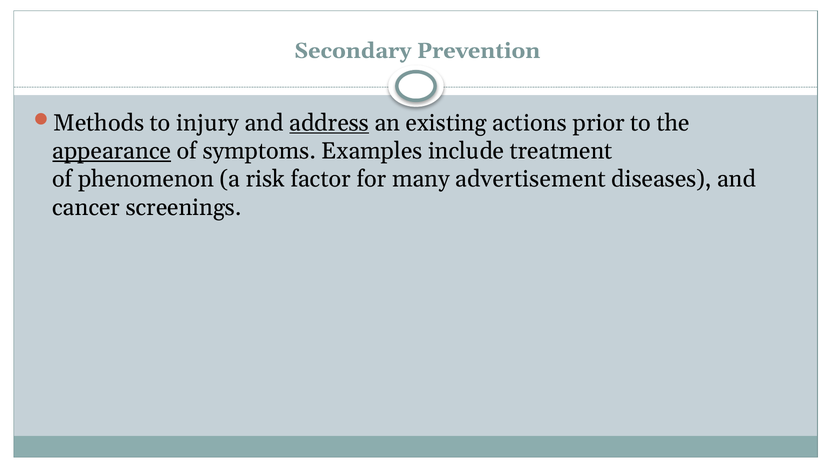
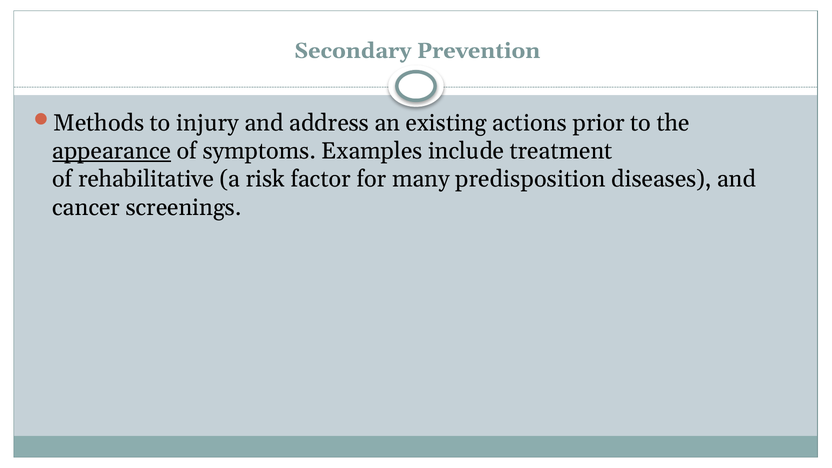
address underline: present -> none (329, 123)
phenomenon: phenomenon -> rehabilitative (146, 179)
advertisement: advertisement -> predisposition (531, 179)
